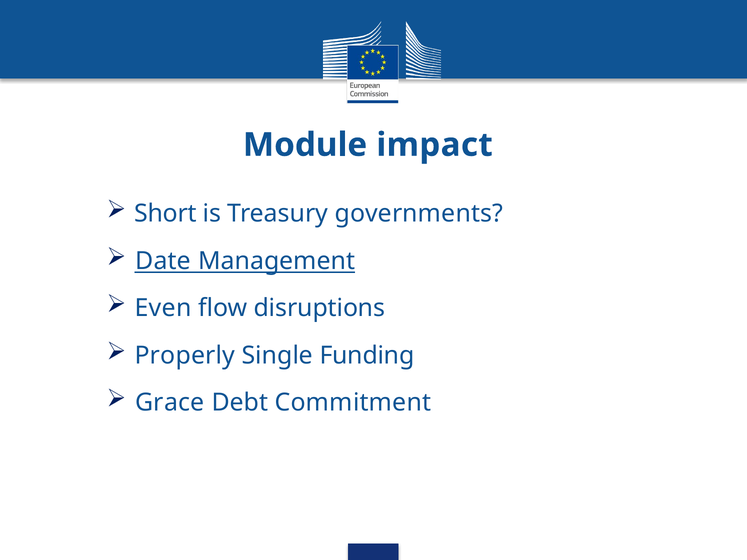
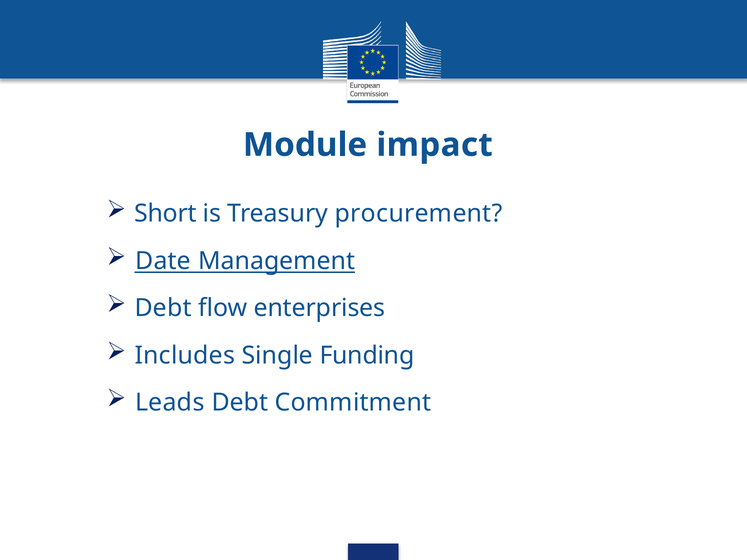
governments: governments -> procurement (419, 214)
Even: Even -> Debt (163, 308)
disruptions: disruptions -> enterprises (319, 308)
Properly: Properly -> Includes (185, 356)
Grace: Grace -> Leads (170, 403)
